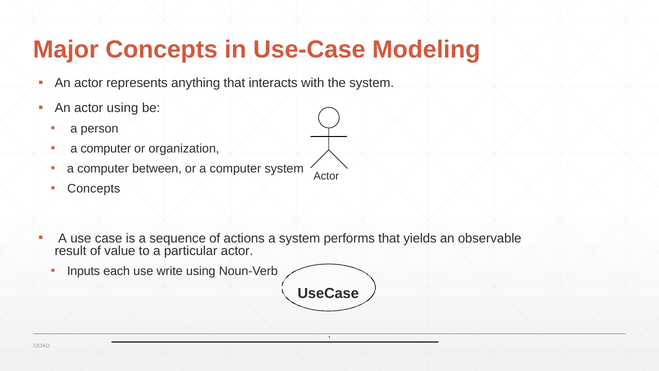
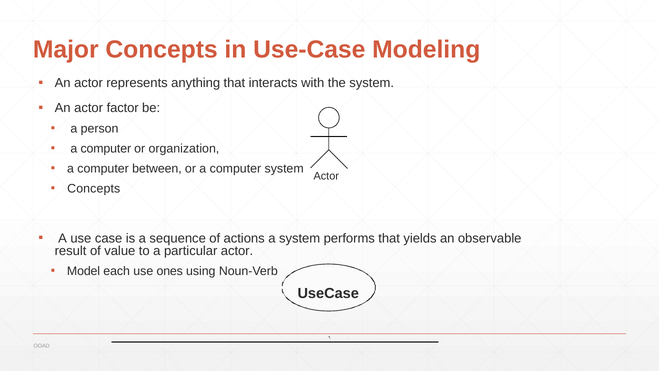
actor using: using -> factor (123, 108)
Inputs: Inputs -> Model (84, 271)
write: write -> ones (170, 271)
